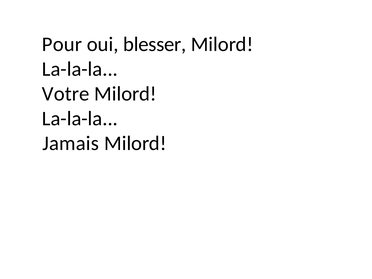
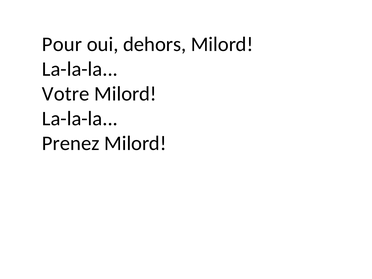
blesser: blesser -> dehors (155, 44)
Jamais: Jamais -> Prenez (71, 143)
